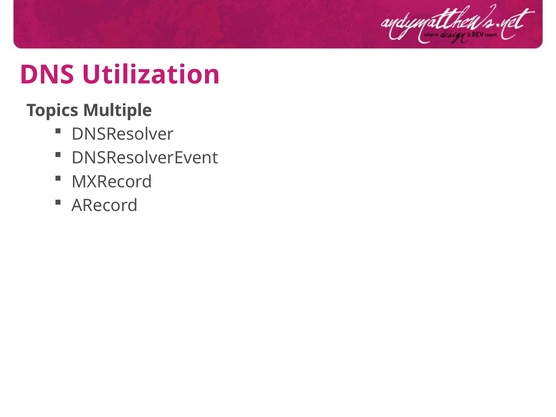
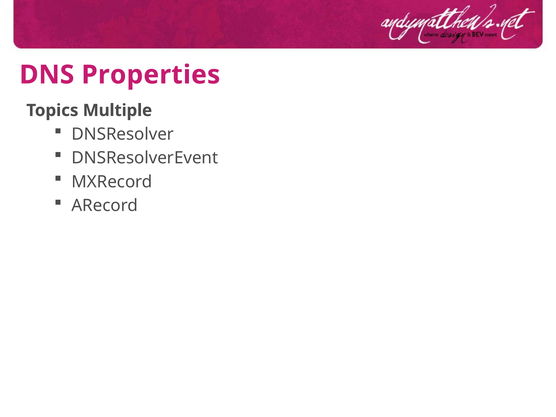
Utilization: Utilization -> Properties (151, 75)
